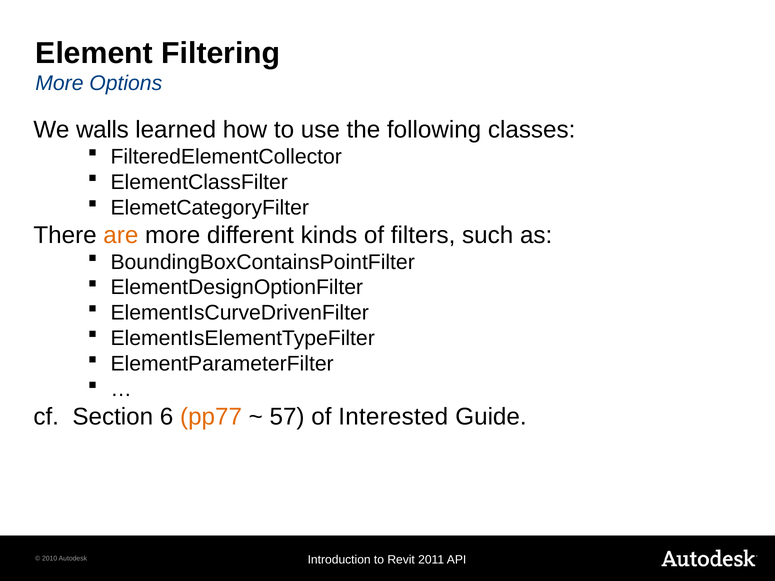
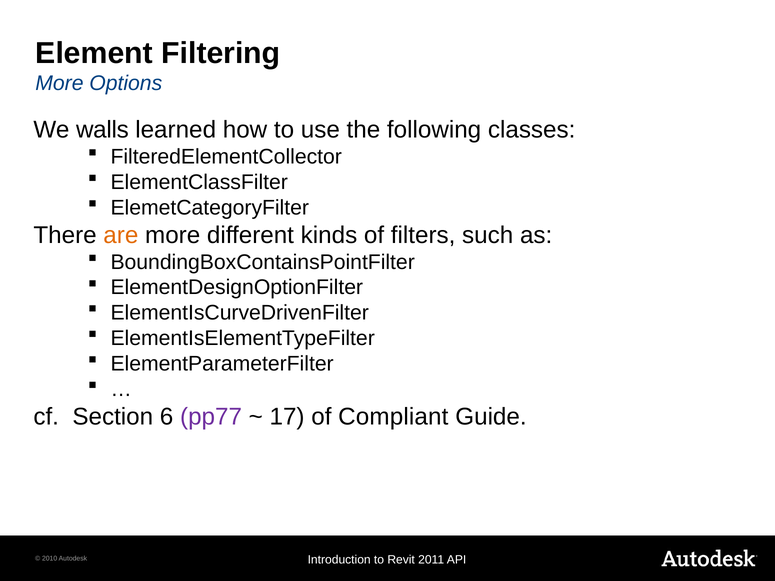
pp77 colour: orange -> purple (211, 417)
57: 57 -> 17 (287, 417)
Interested: Interested -> Compliant (393, 417)
